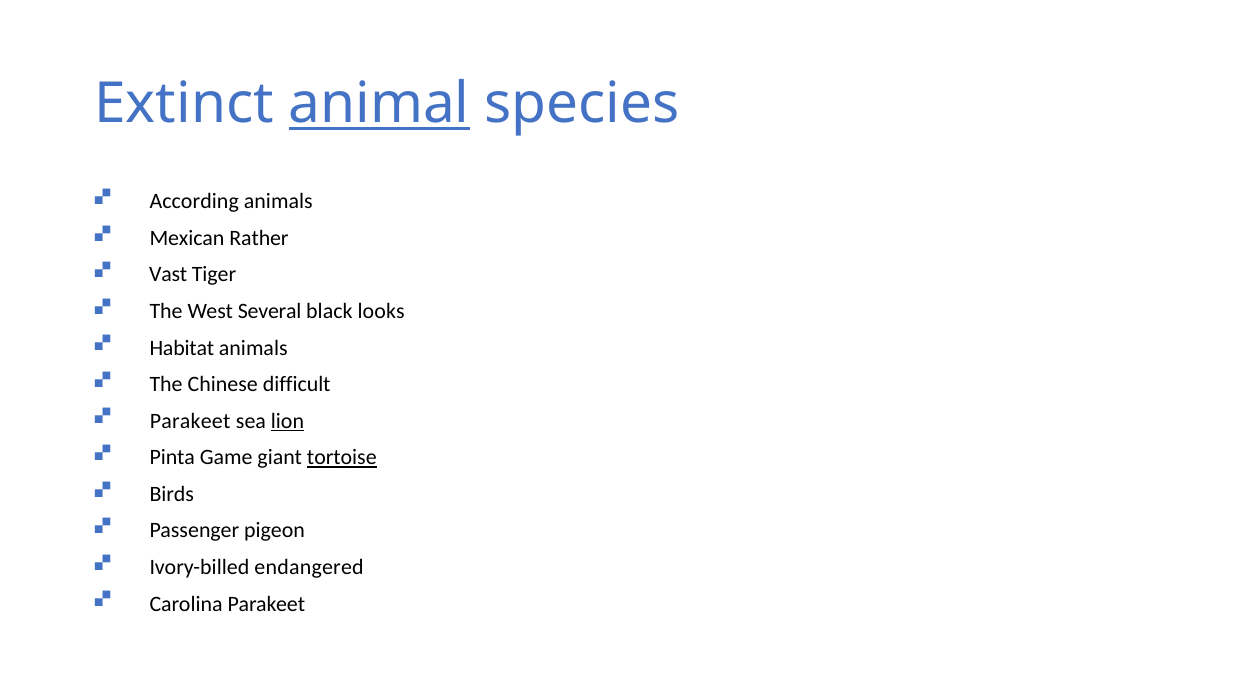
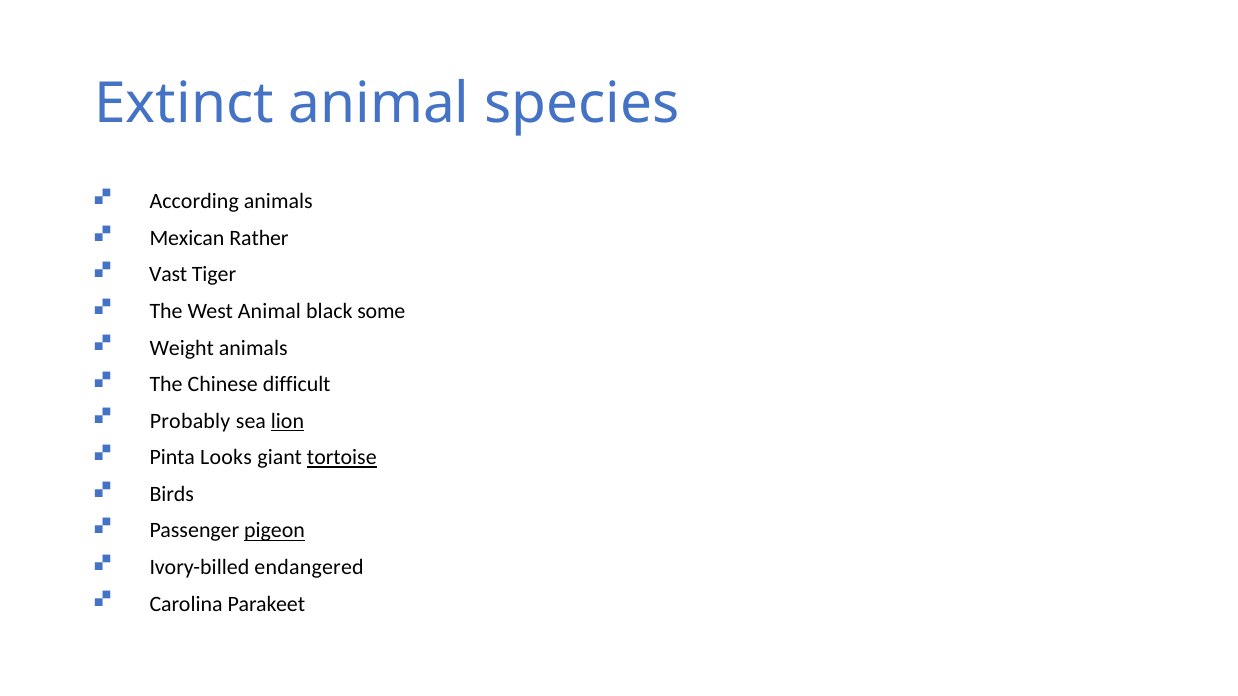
animal underline: present -> none (379, 104)
West Several: Several -> Animal (269, 311)
looks: looks -> some (381, 311)
Habitat: Habitat -> Weight (182, 348)
Parakeet: Parakeet -> Probably (190, 421)
Game: Game -> Looks (226, 458)
pigeon underline: none -> present (275, 531)
